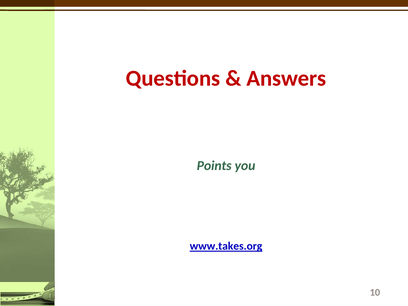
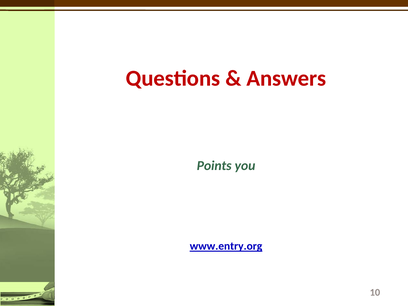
www.takes.org: www.takes.org -> www.entry.org (226, 246)
